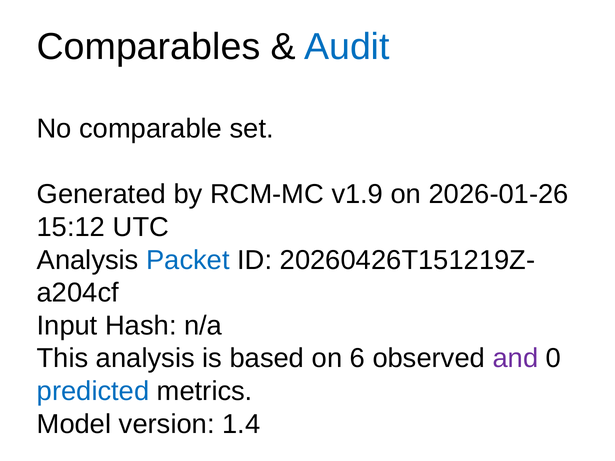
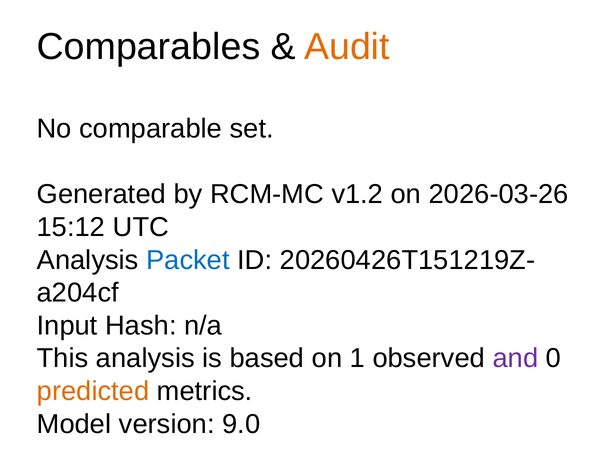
Audit colour: blue -> orange (347, 47)
v1.9: v1.9 -> v1.2 (357, 195)
2026-01-26: 2026-01-26 -> 2026-03-26 (499, 195)
6: 6 -> 1 (357, 359)
predicted colour: blue -> orange (93, 391)
1.4: 1.4 -> 9.0 (241, 424)
